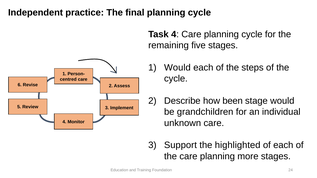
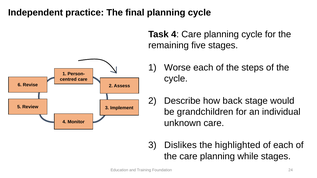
1 Would: Would -> Worse (177, 68)
been: been -> back (233, 101)
Support: Support -> Dislikes (180, 145)
more: more -> while (248, 157)
